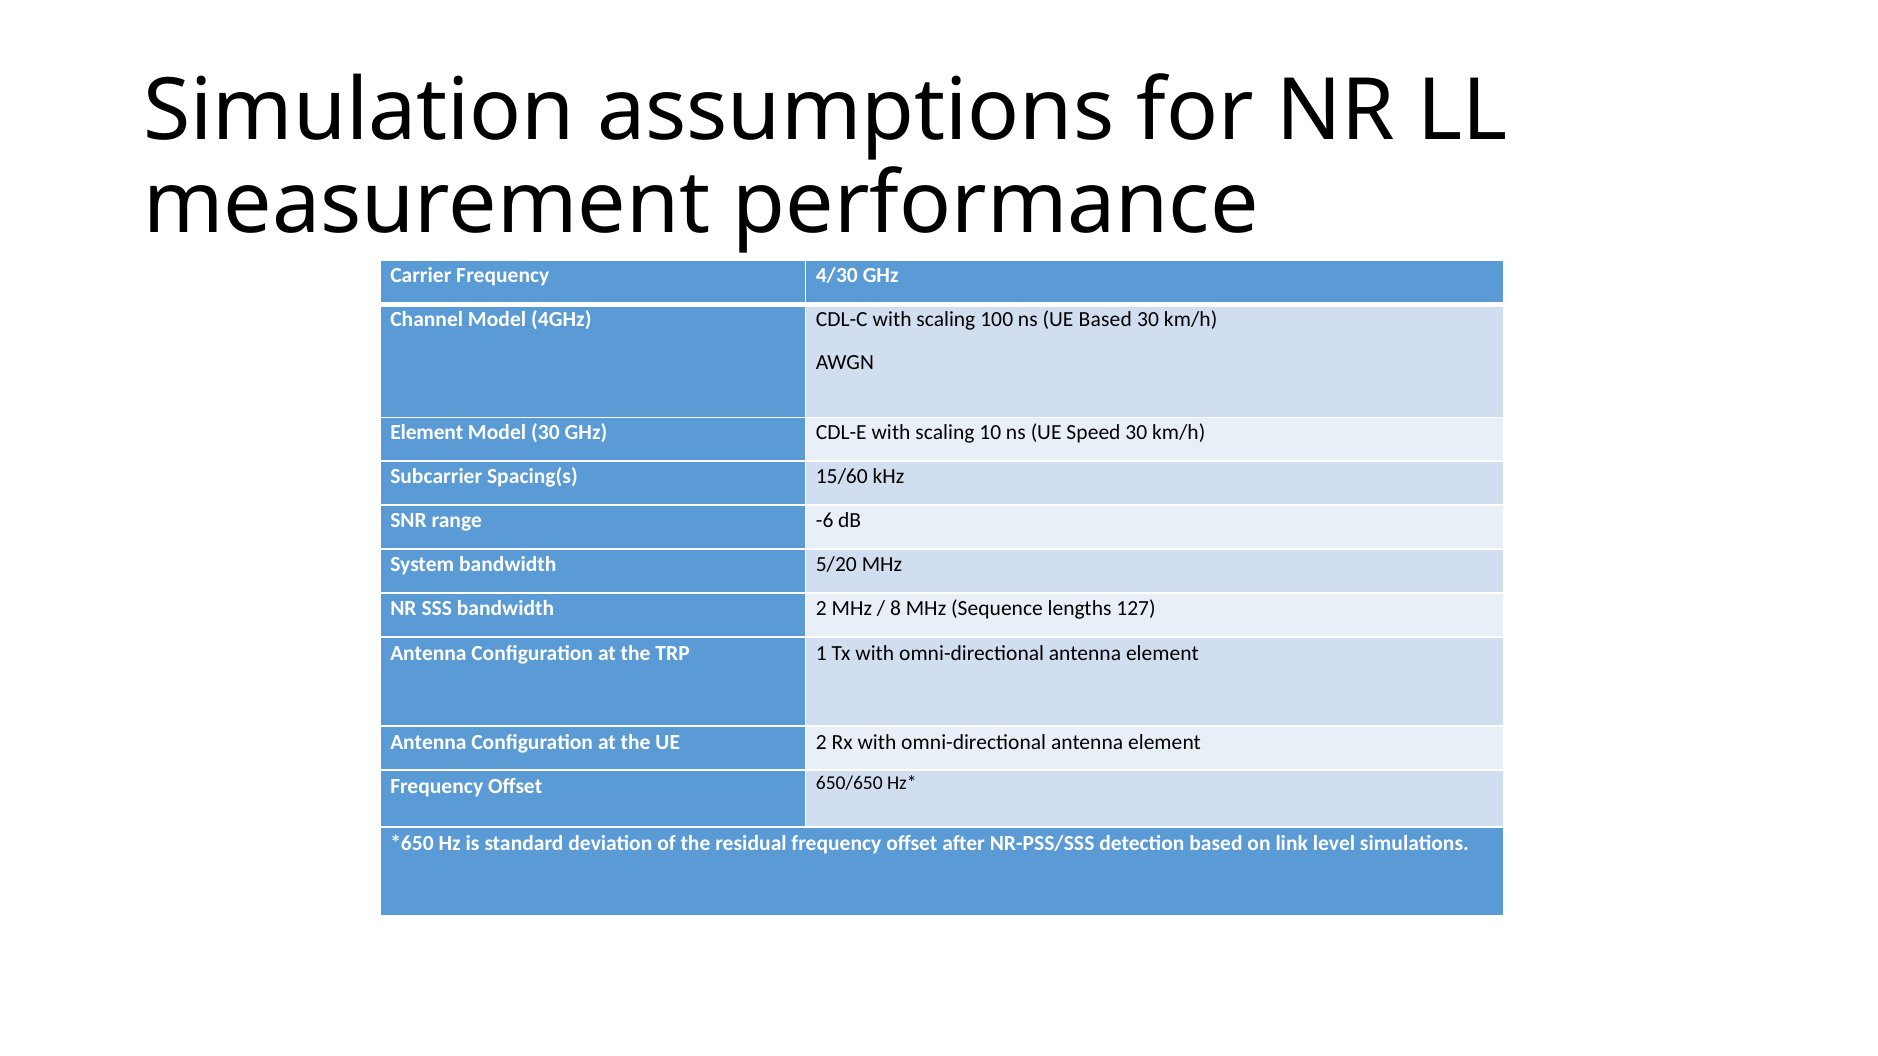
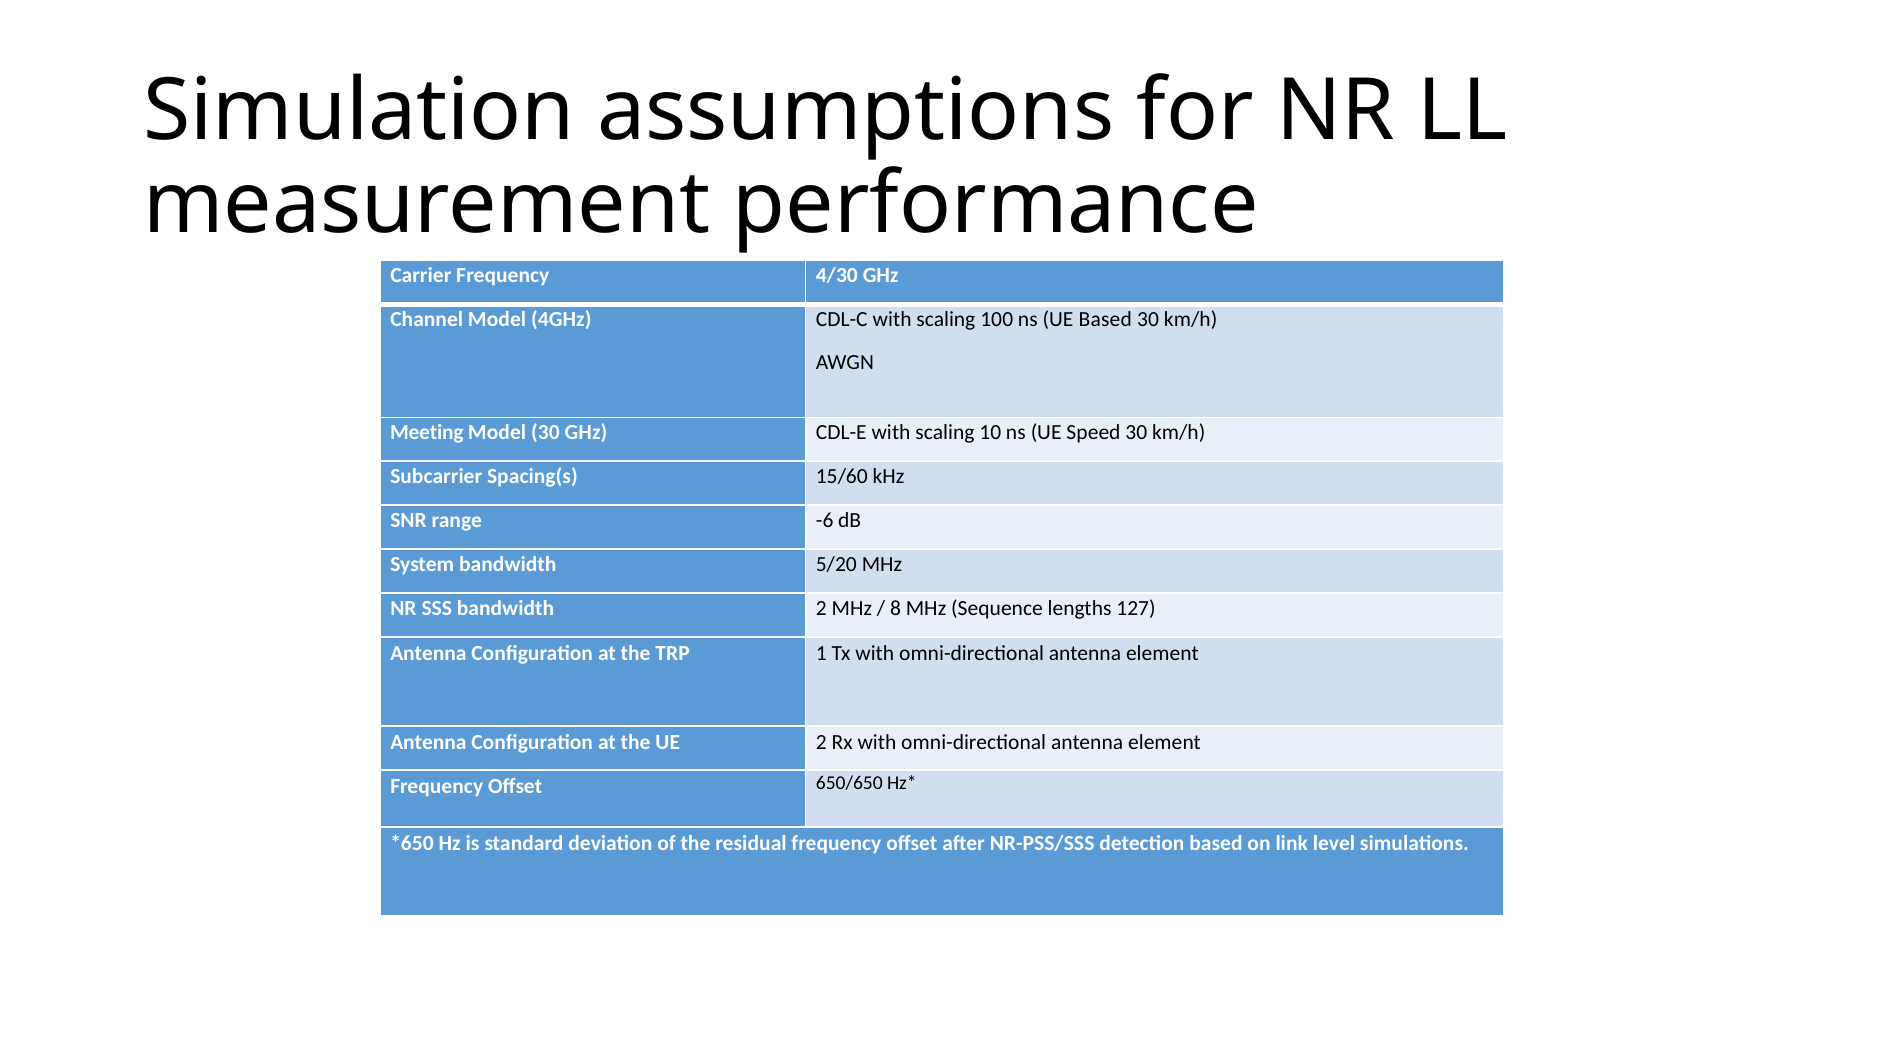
Element: Element -> Meeting (427, 433)
